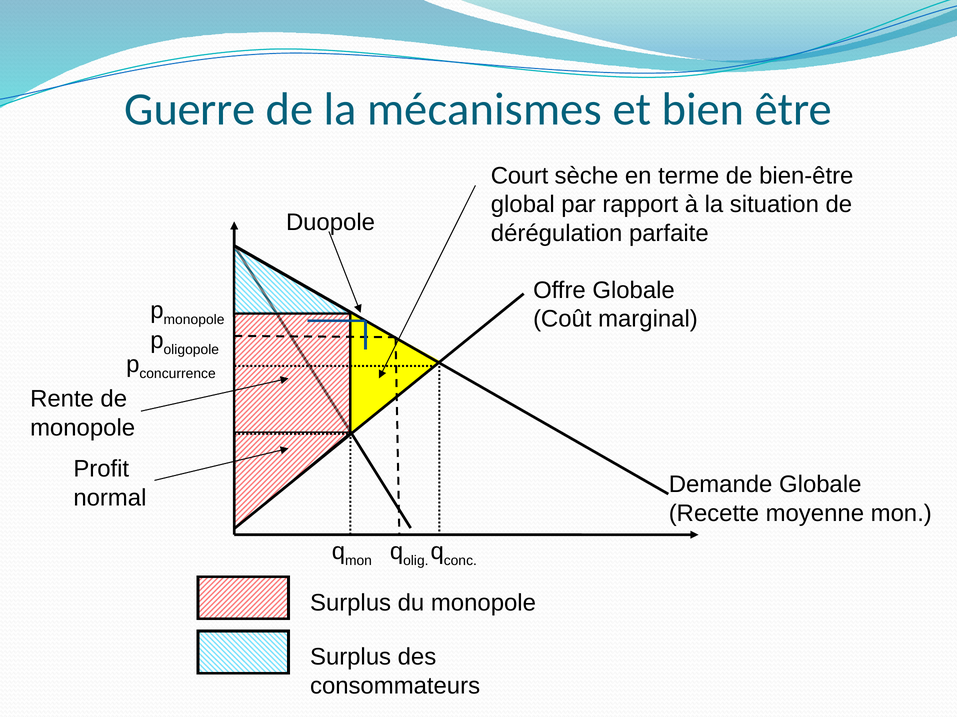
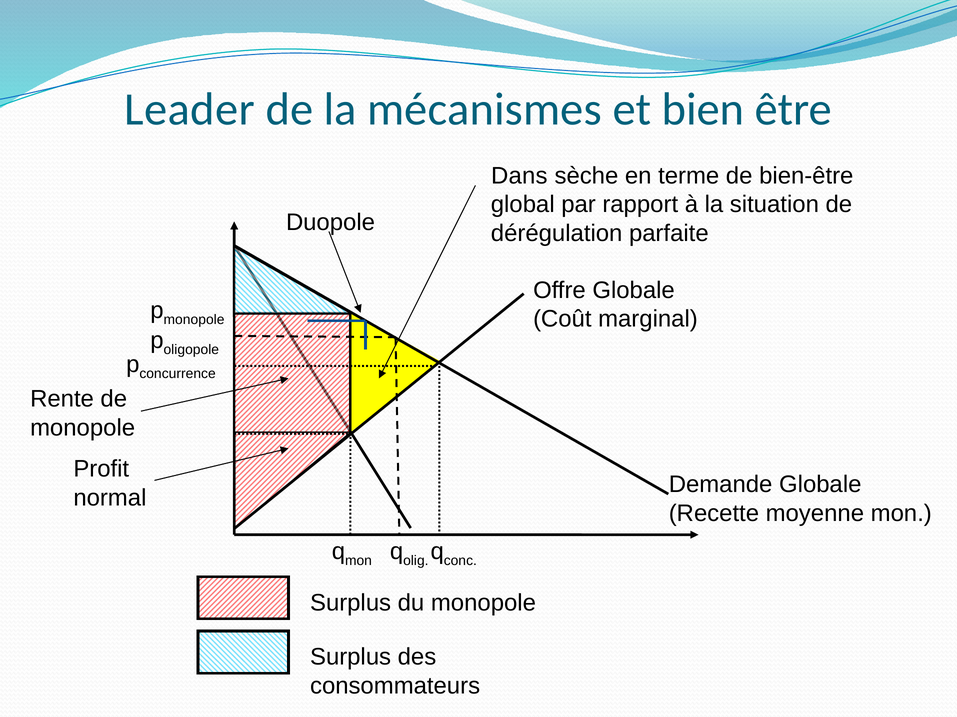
Guerre: Guerre -> Leader (190, 110)
Court: Court -> Dans (519, 176)
